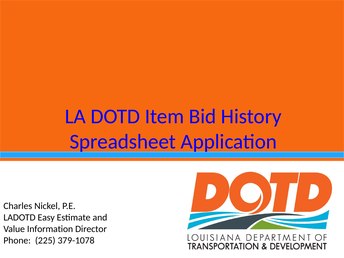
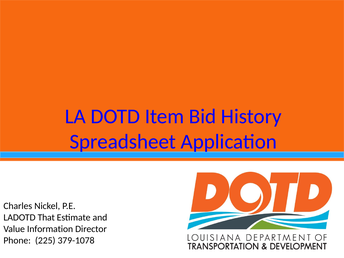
Easy: Easy -> That (46, 217)
